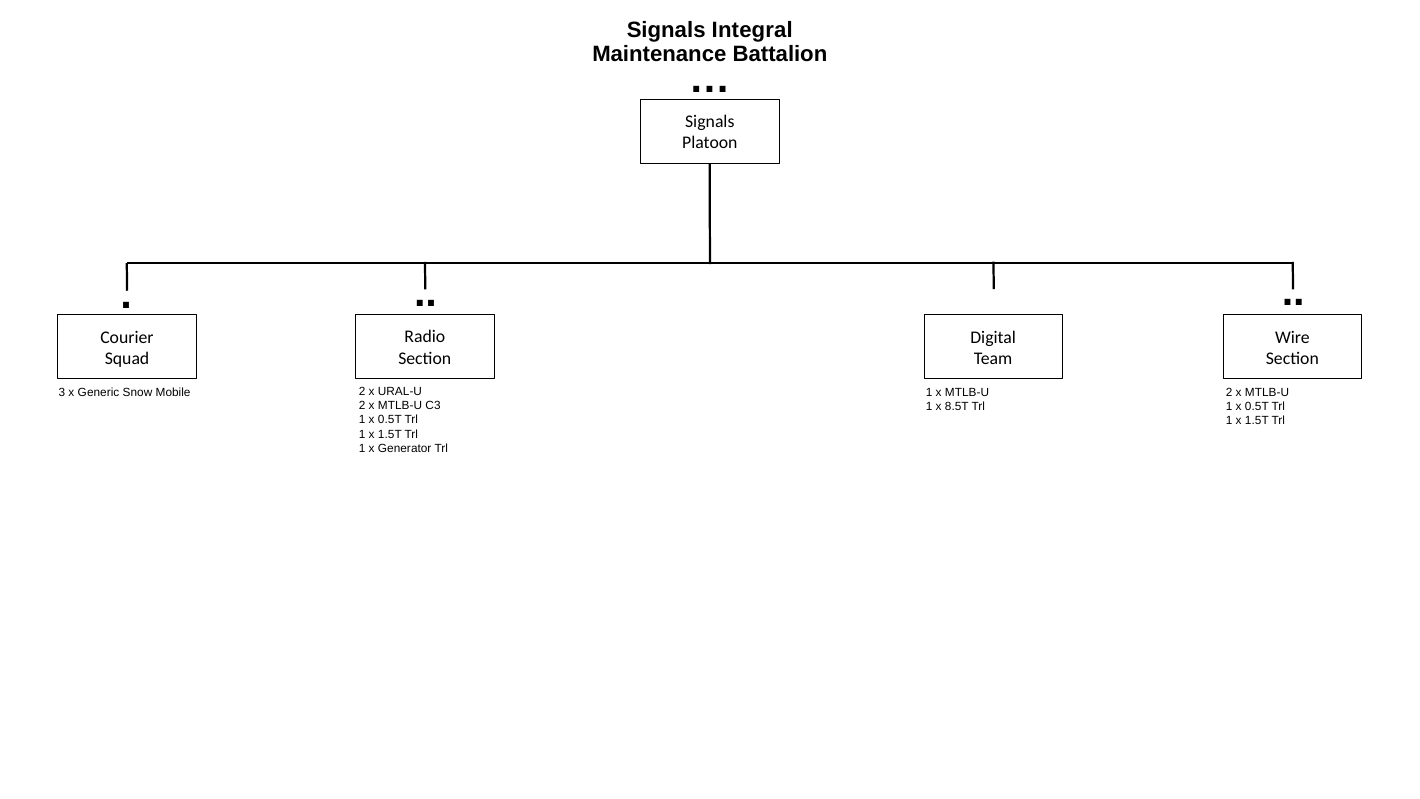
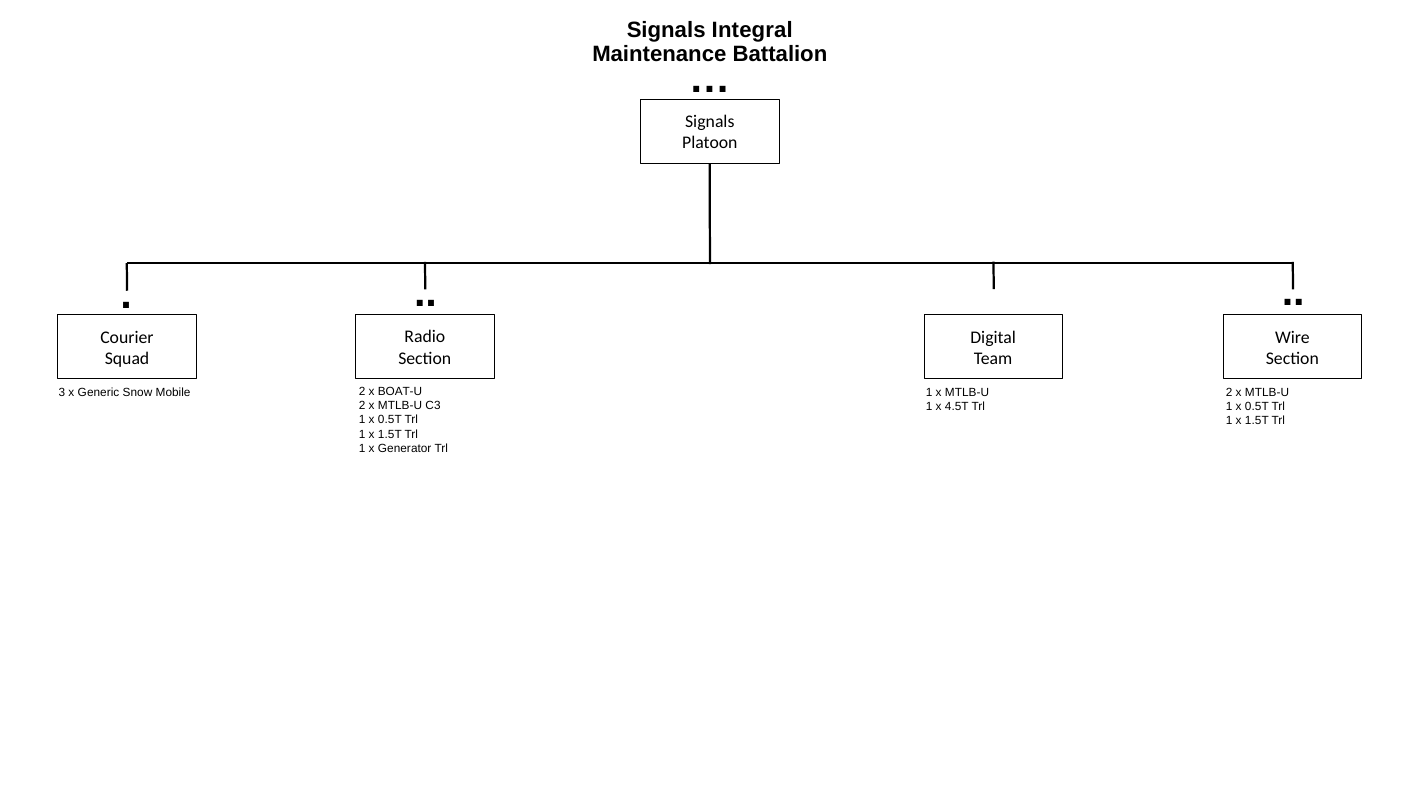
URAL-U: URAL-U -> BOAT-U (400, 391)
8.5T: 8.5T -> 4.5T (957, 407)
